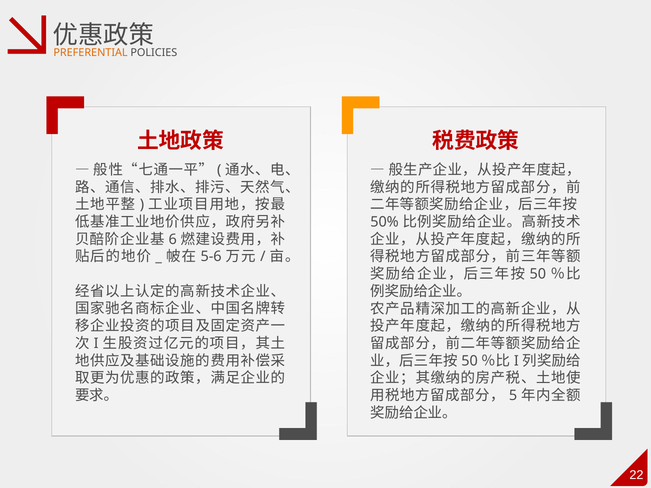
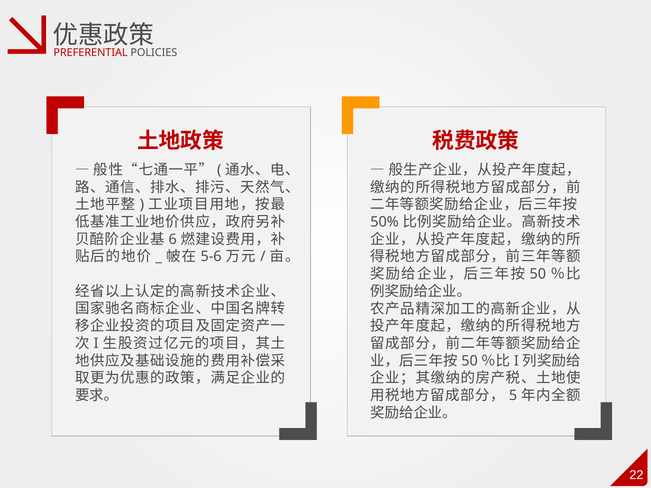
PREFERENTIAL colour: orange -> red (91, 53)
